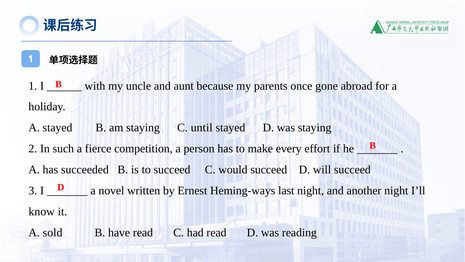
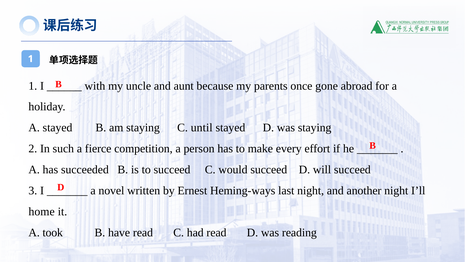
know: know -> home (42, 211)
sold: sold -> took (53, 232)
